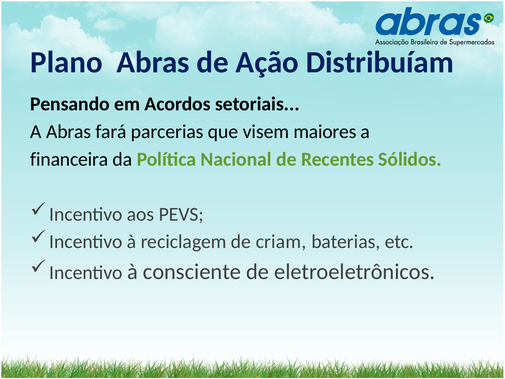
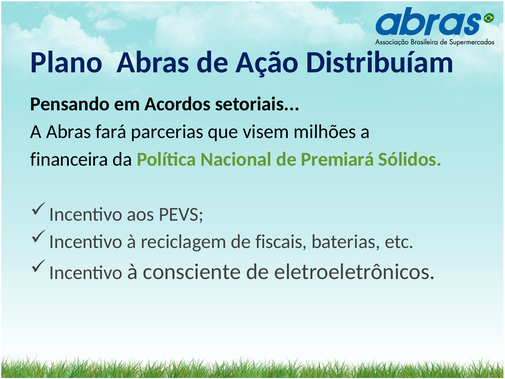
maiores: maiores -> milhões (325, 132)
Recentes: Recentes -> Premiará (337, 159)
criam: criam -> fiscais (281, 242)
